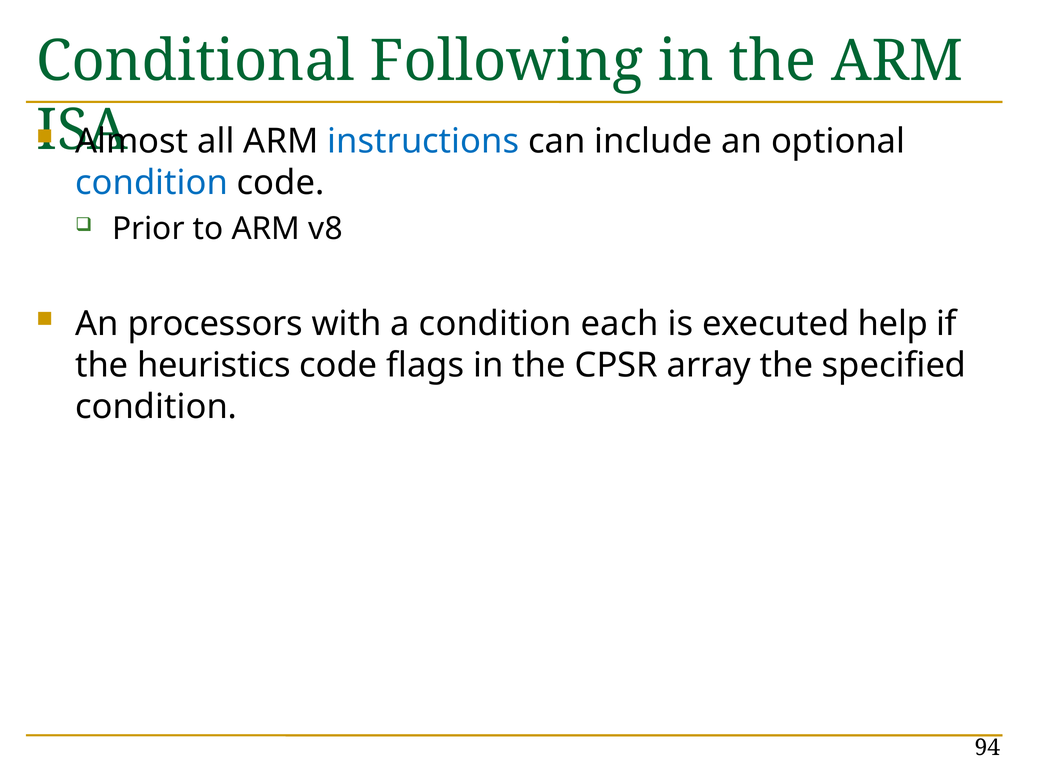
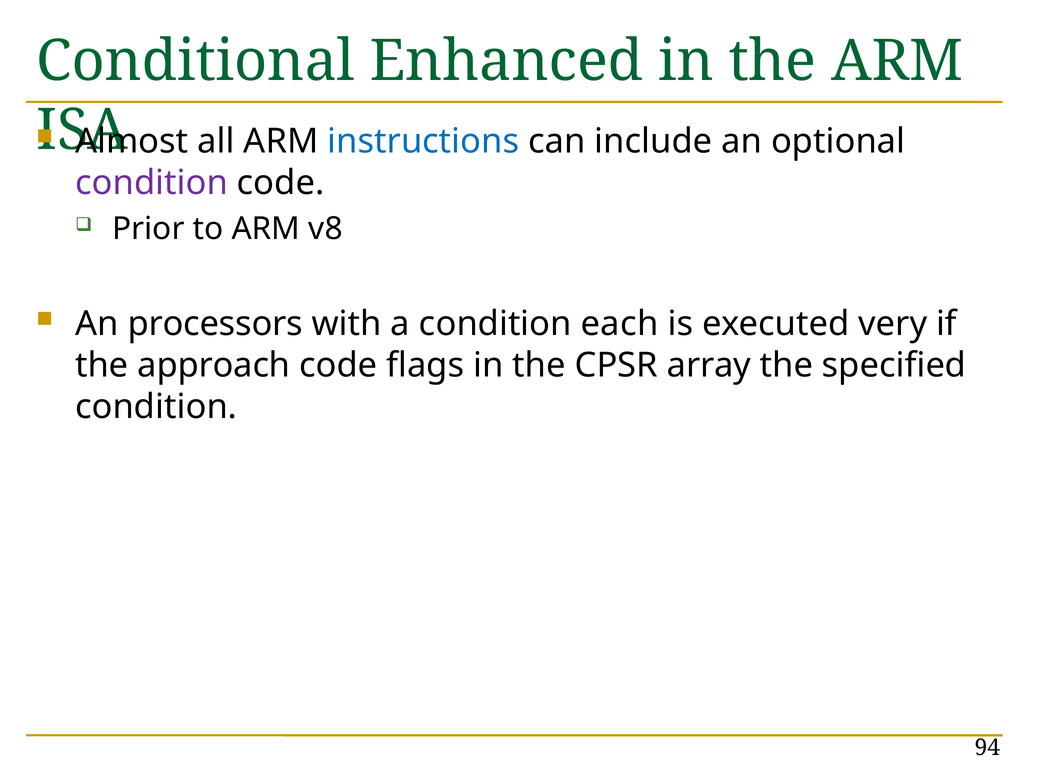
Following: Following -> Enhanced (506, 61)
condition colour: blue -> purple (152, 183)
help: help -> very (893, 324)
heuristics: heuristics -> approach (214, 365)
